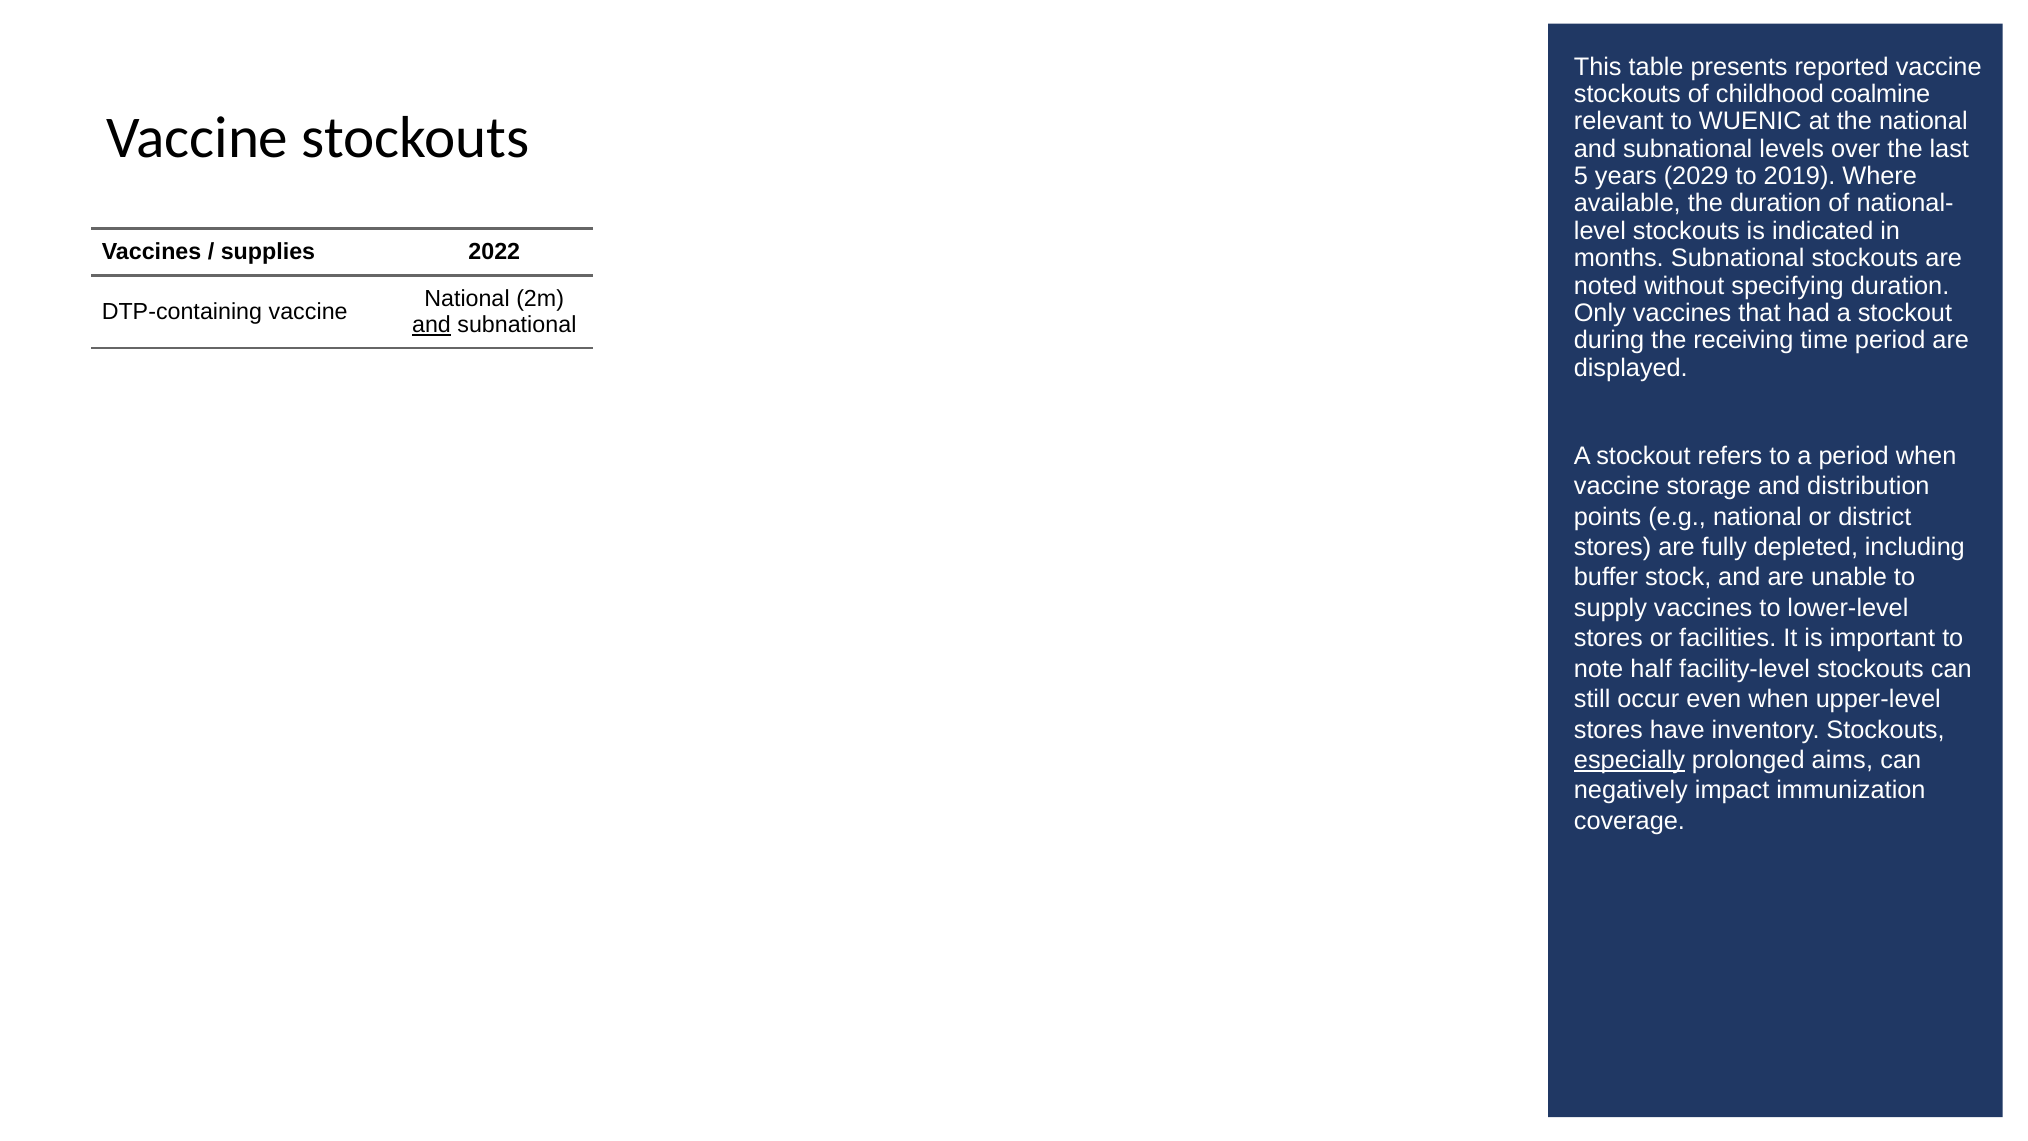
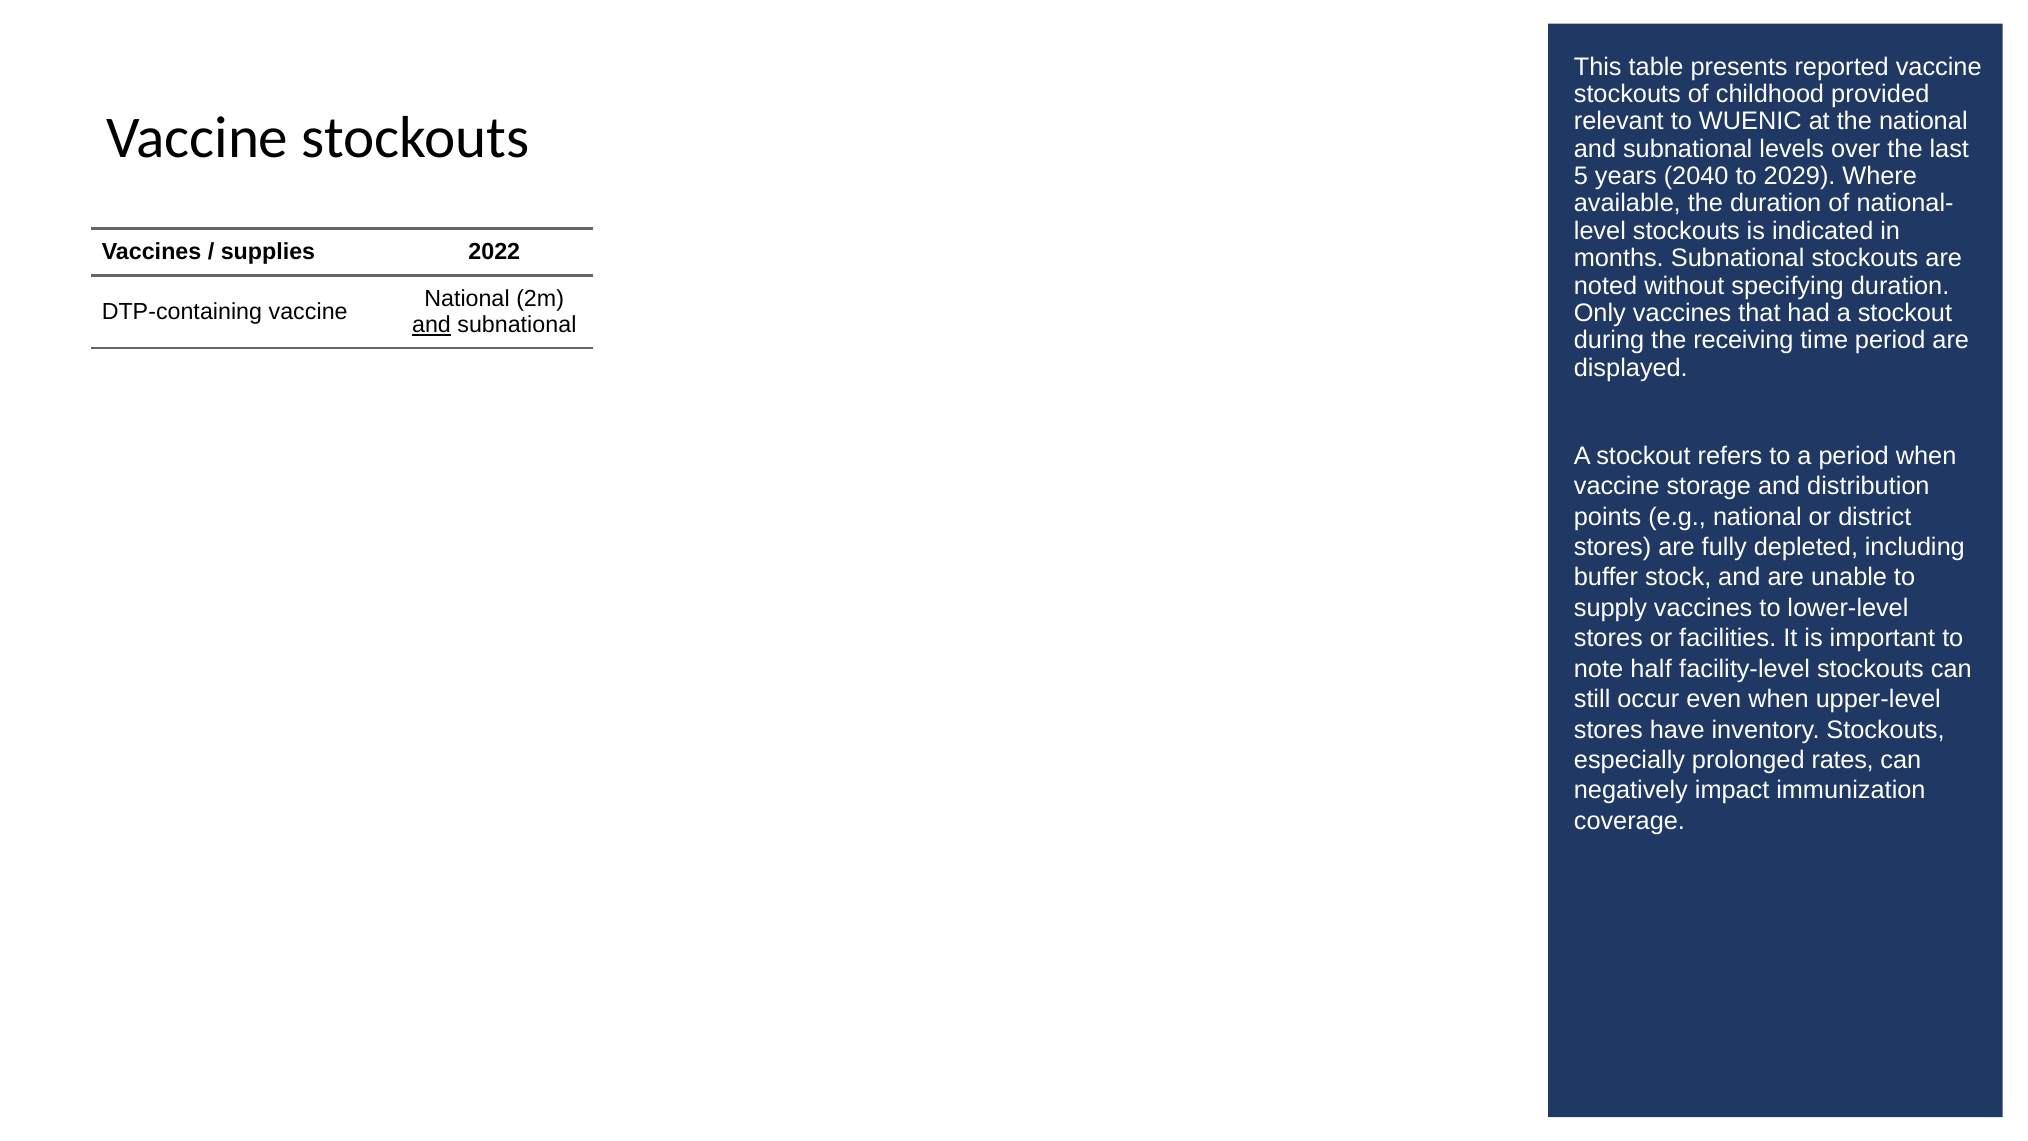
coalmine: coalmine -> provided (1880, 94)
2029: 2029 -> 2040 (1696, 176)
2019: 2019 -> 2029 (1800, 176)
especially underline: present -> none (1630, 760)
aims: aims -> rates (1843, 760)
